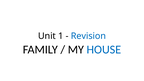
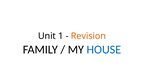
Revision colour: blue -> orange (88, 36)
